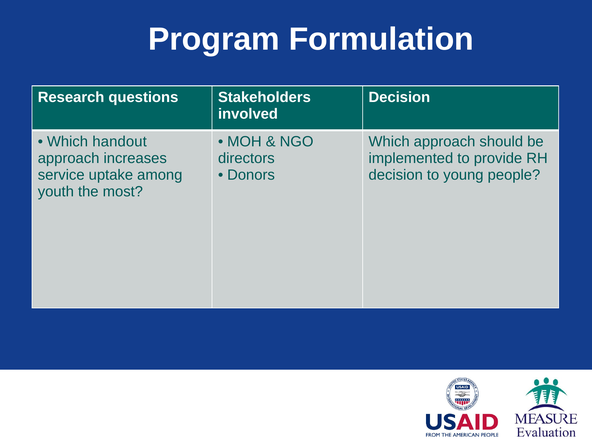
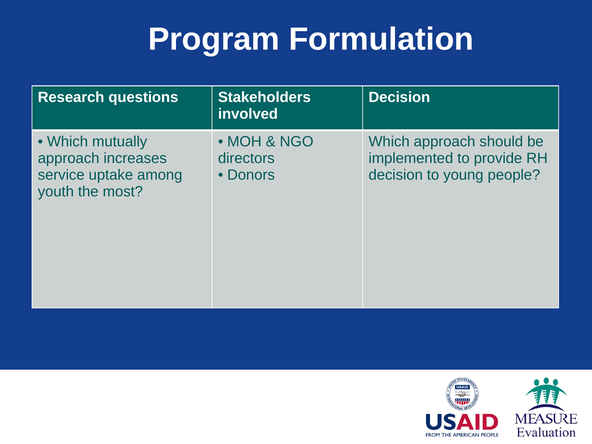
handout: handout -> mutually (120, 142)
